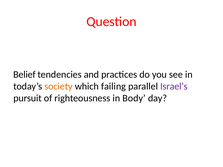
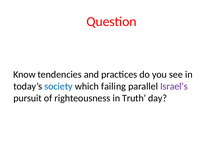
Belief: Belief -> Know (24, 75)
society colour: orange -> blue (58, 86)
Body: Body -> Truth (134, 98)
